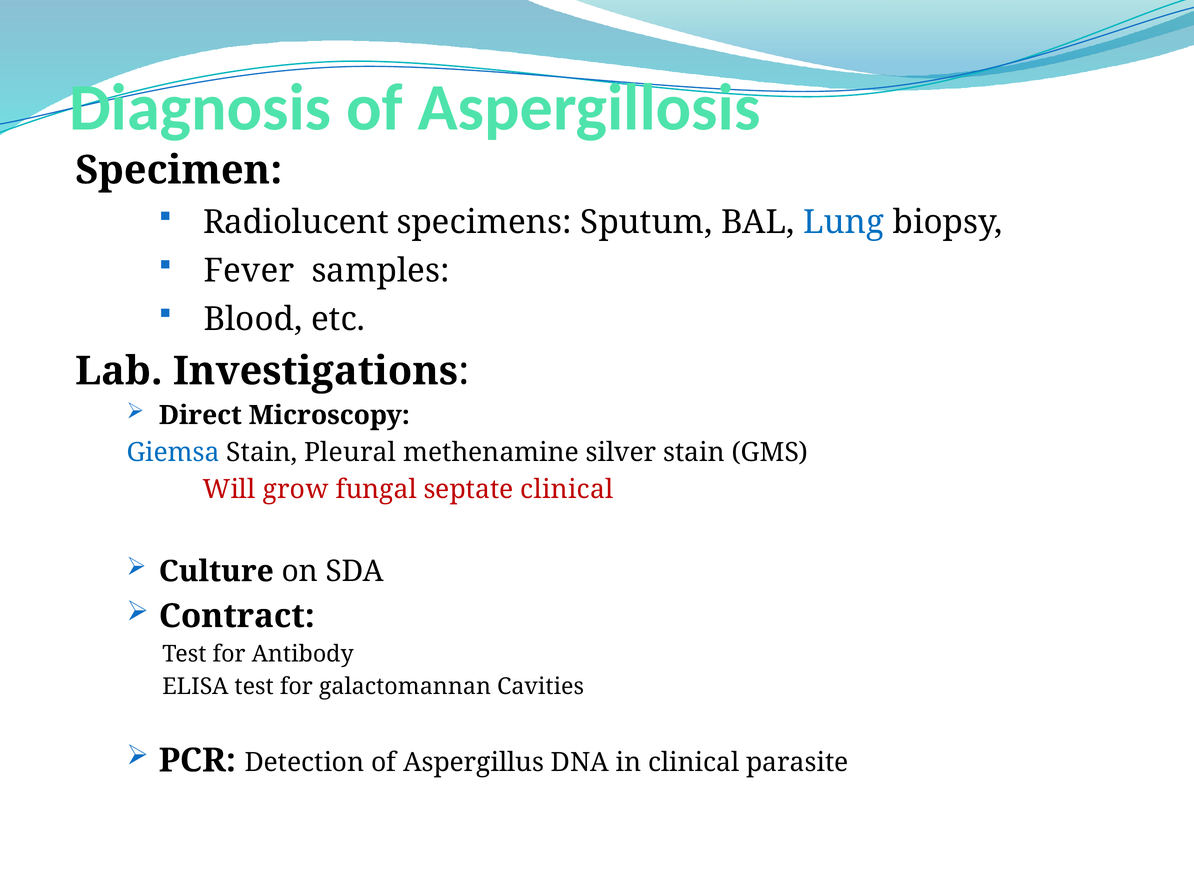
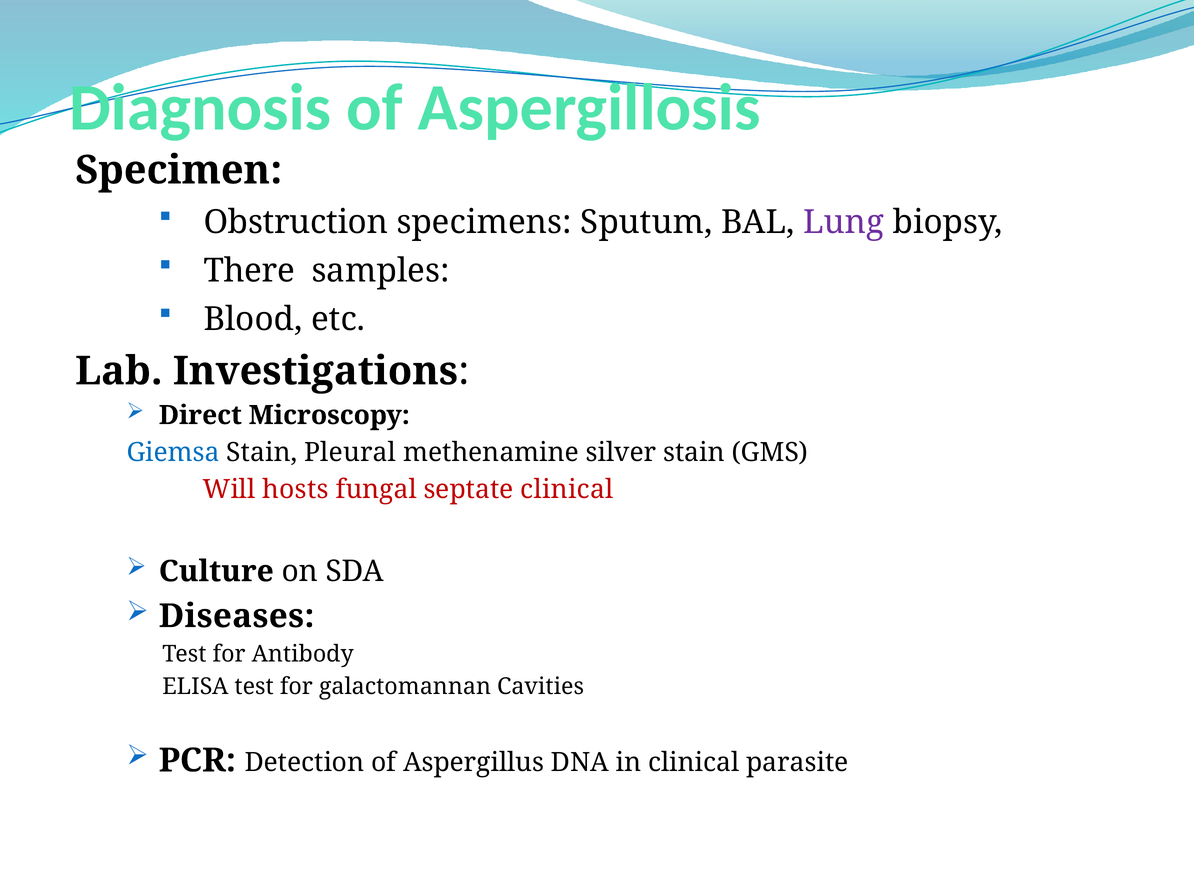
Radiolucent: Radiolucent -> Obstruction (296, 222)
Lung colour: blue -> purple (844, 222)
Fever: Fever -> There (249, 271)
grow: grow -> hosts (296, 489)
Contract: Contract -> Diseases (237, 616)
